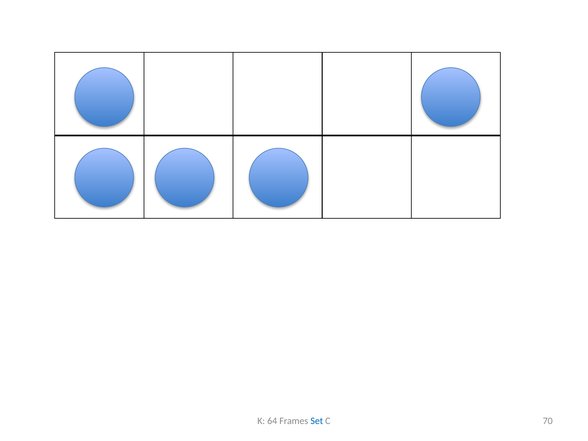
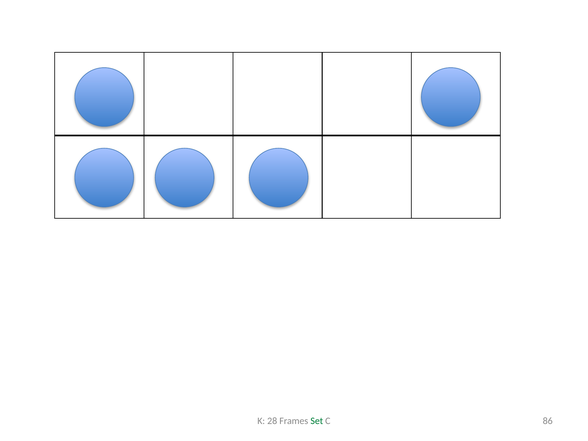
64: 64 -> 28 (272, 421)
Set colour: blue -> green (317, 421)
70: 70 -> 86 (548, 421)
